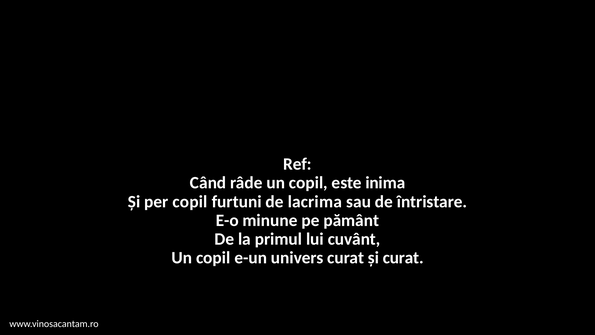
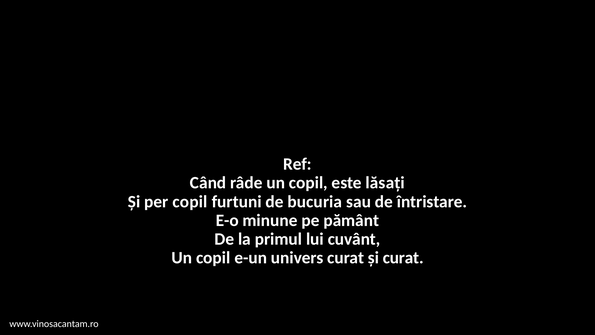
inima: inima -> lăsați (385, 183)
lacrima: lacrima -> bucuria (315, 201)
